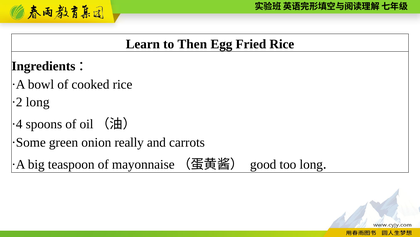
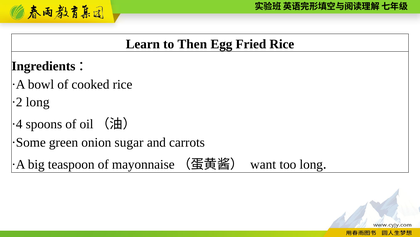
really: really -> sugar (129, 142)
good: good -> want (263, 164)
